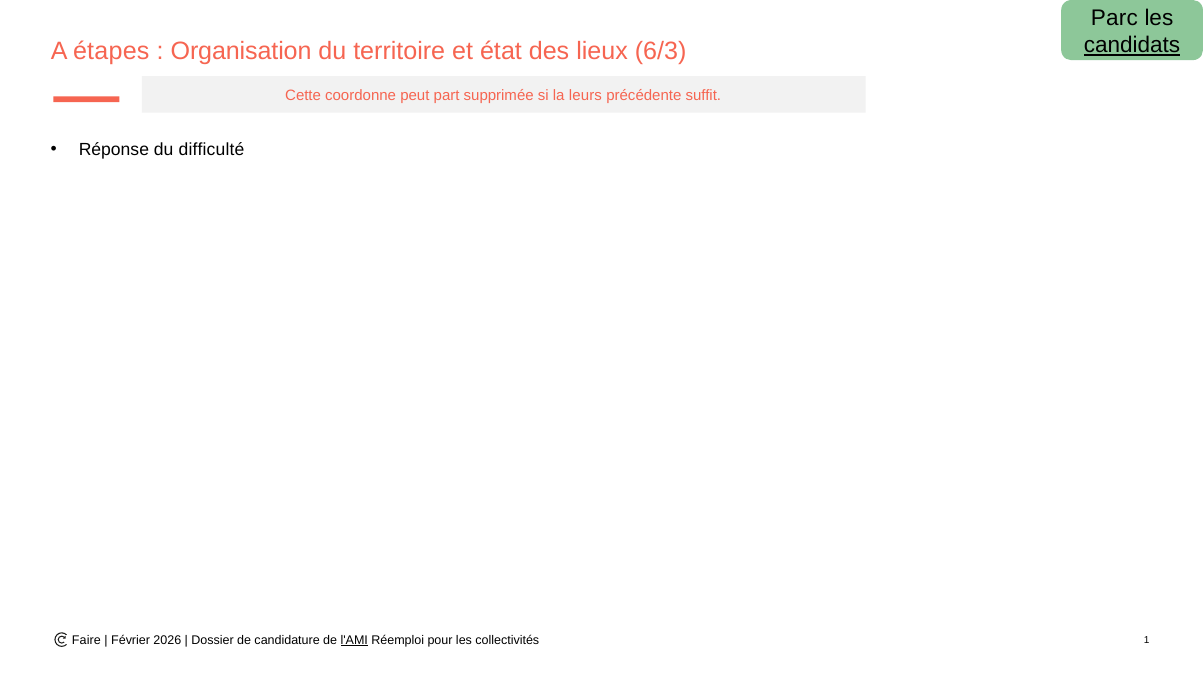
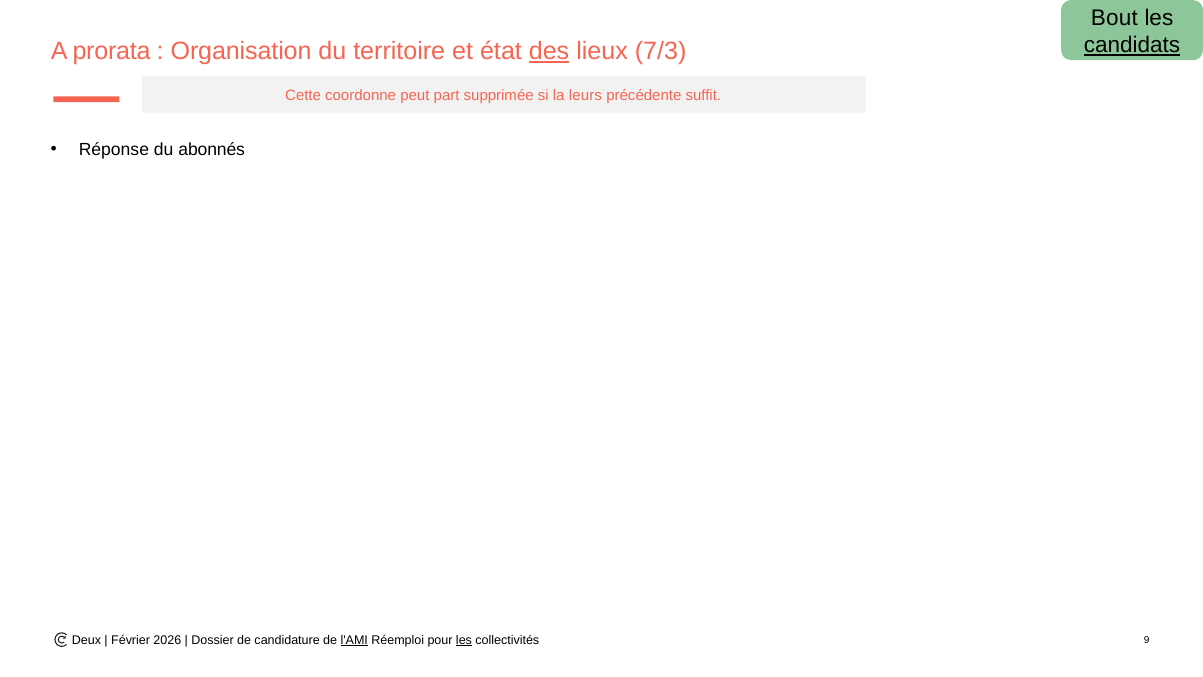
Parc: Parc -> Bout (1114, 18)
étapes: étapes -> prorata (112, 51)
des underline: none -> present (549, 51)
6/3: 6/3 -> 7/3 (661, 51)
difficulté: difficulté -> abonnés (212, 150)
Faire: Faire -> Deux (86, 640)
les underline: none -> present (464, 640)
1: 1 -> 9 (1147, 640)
